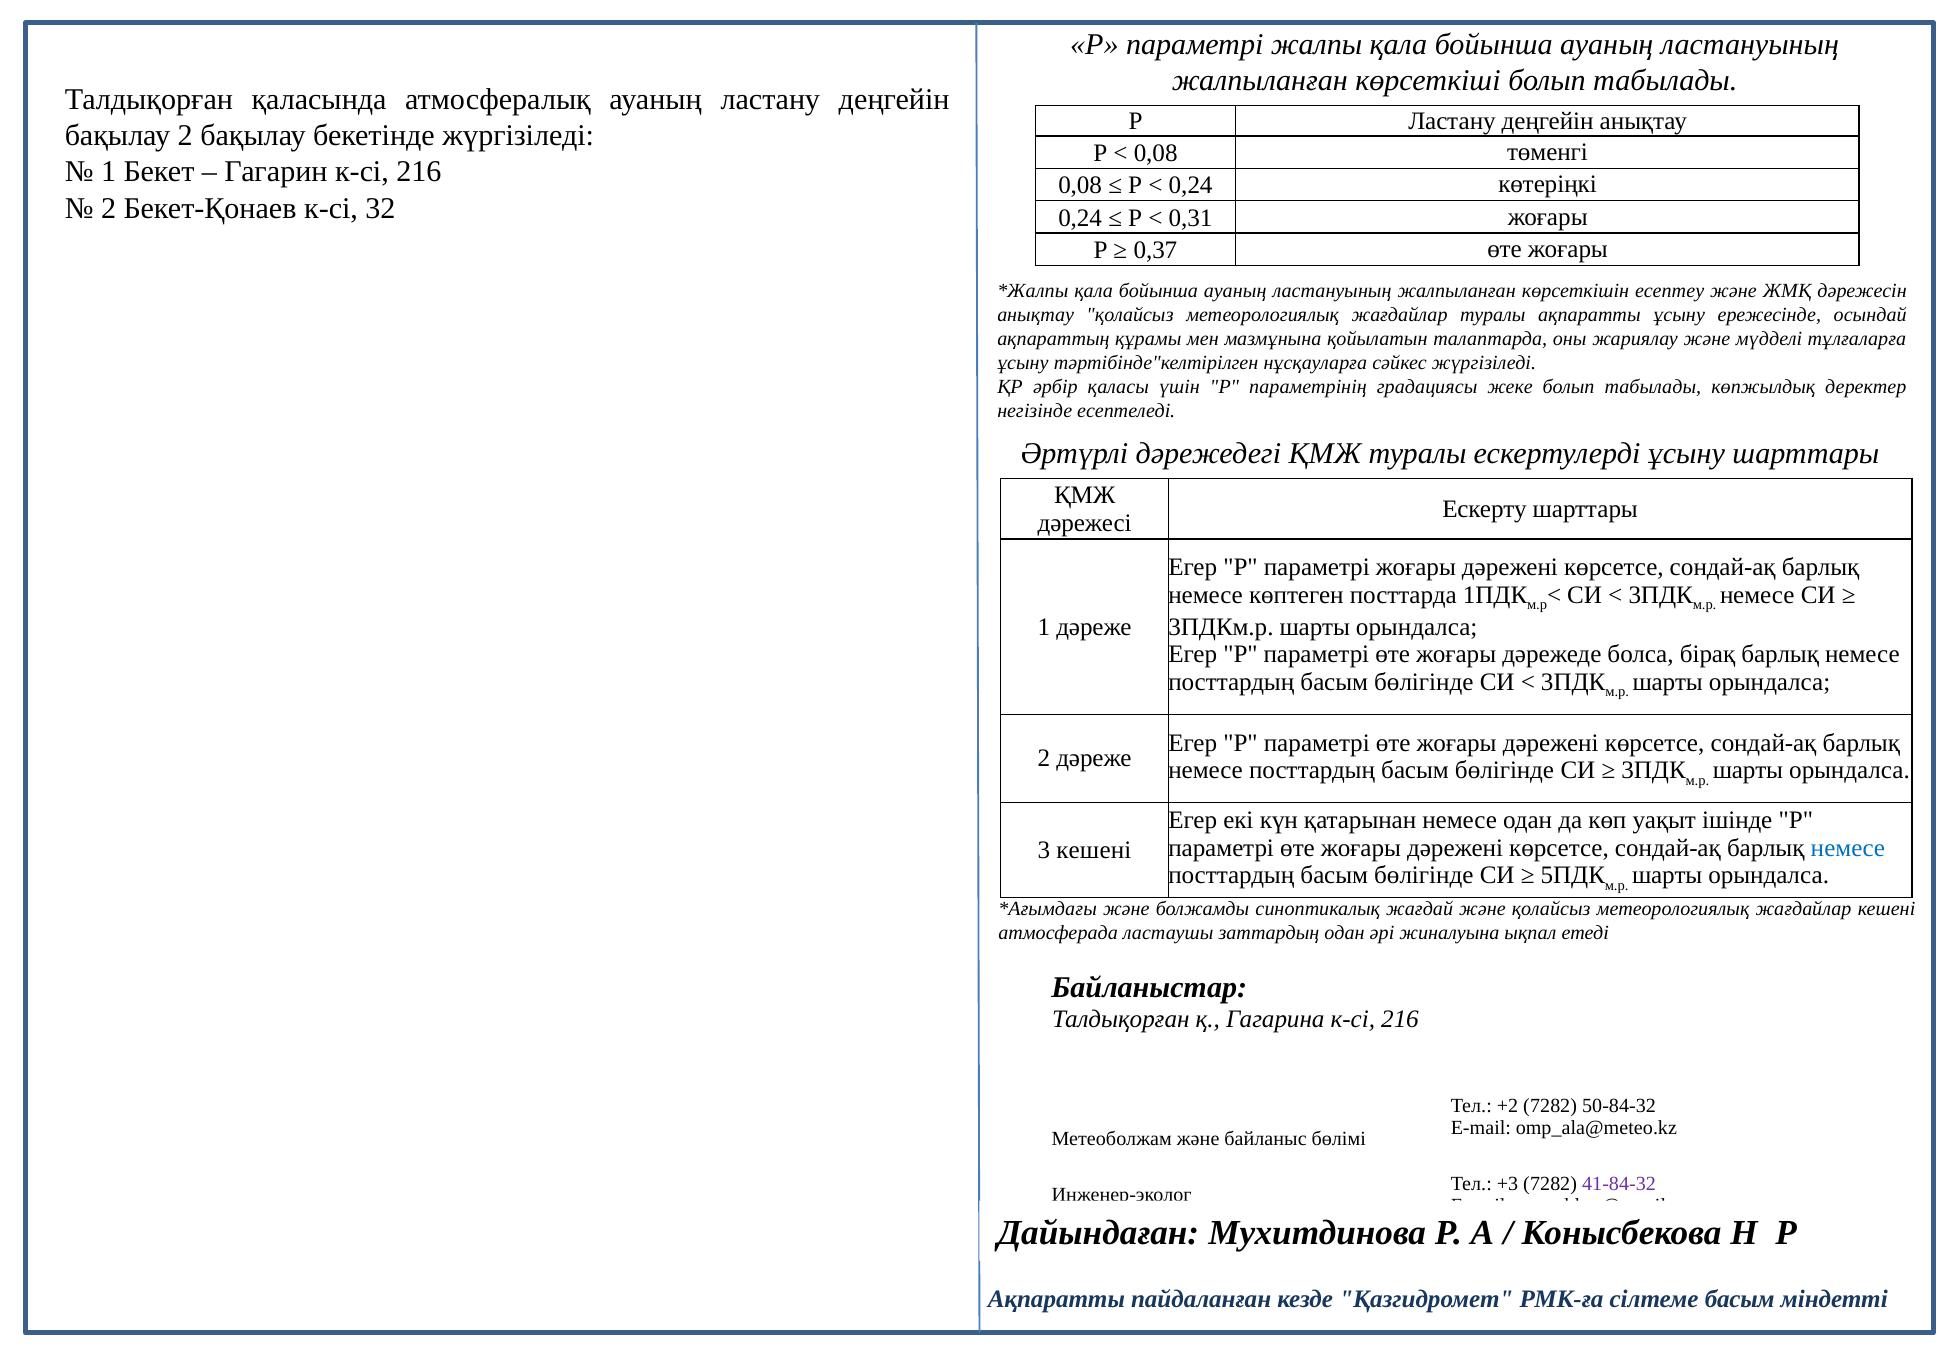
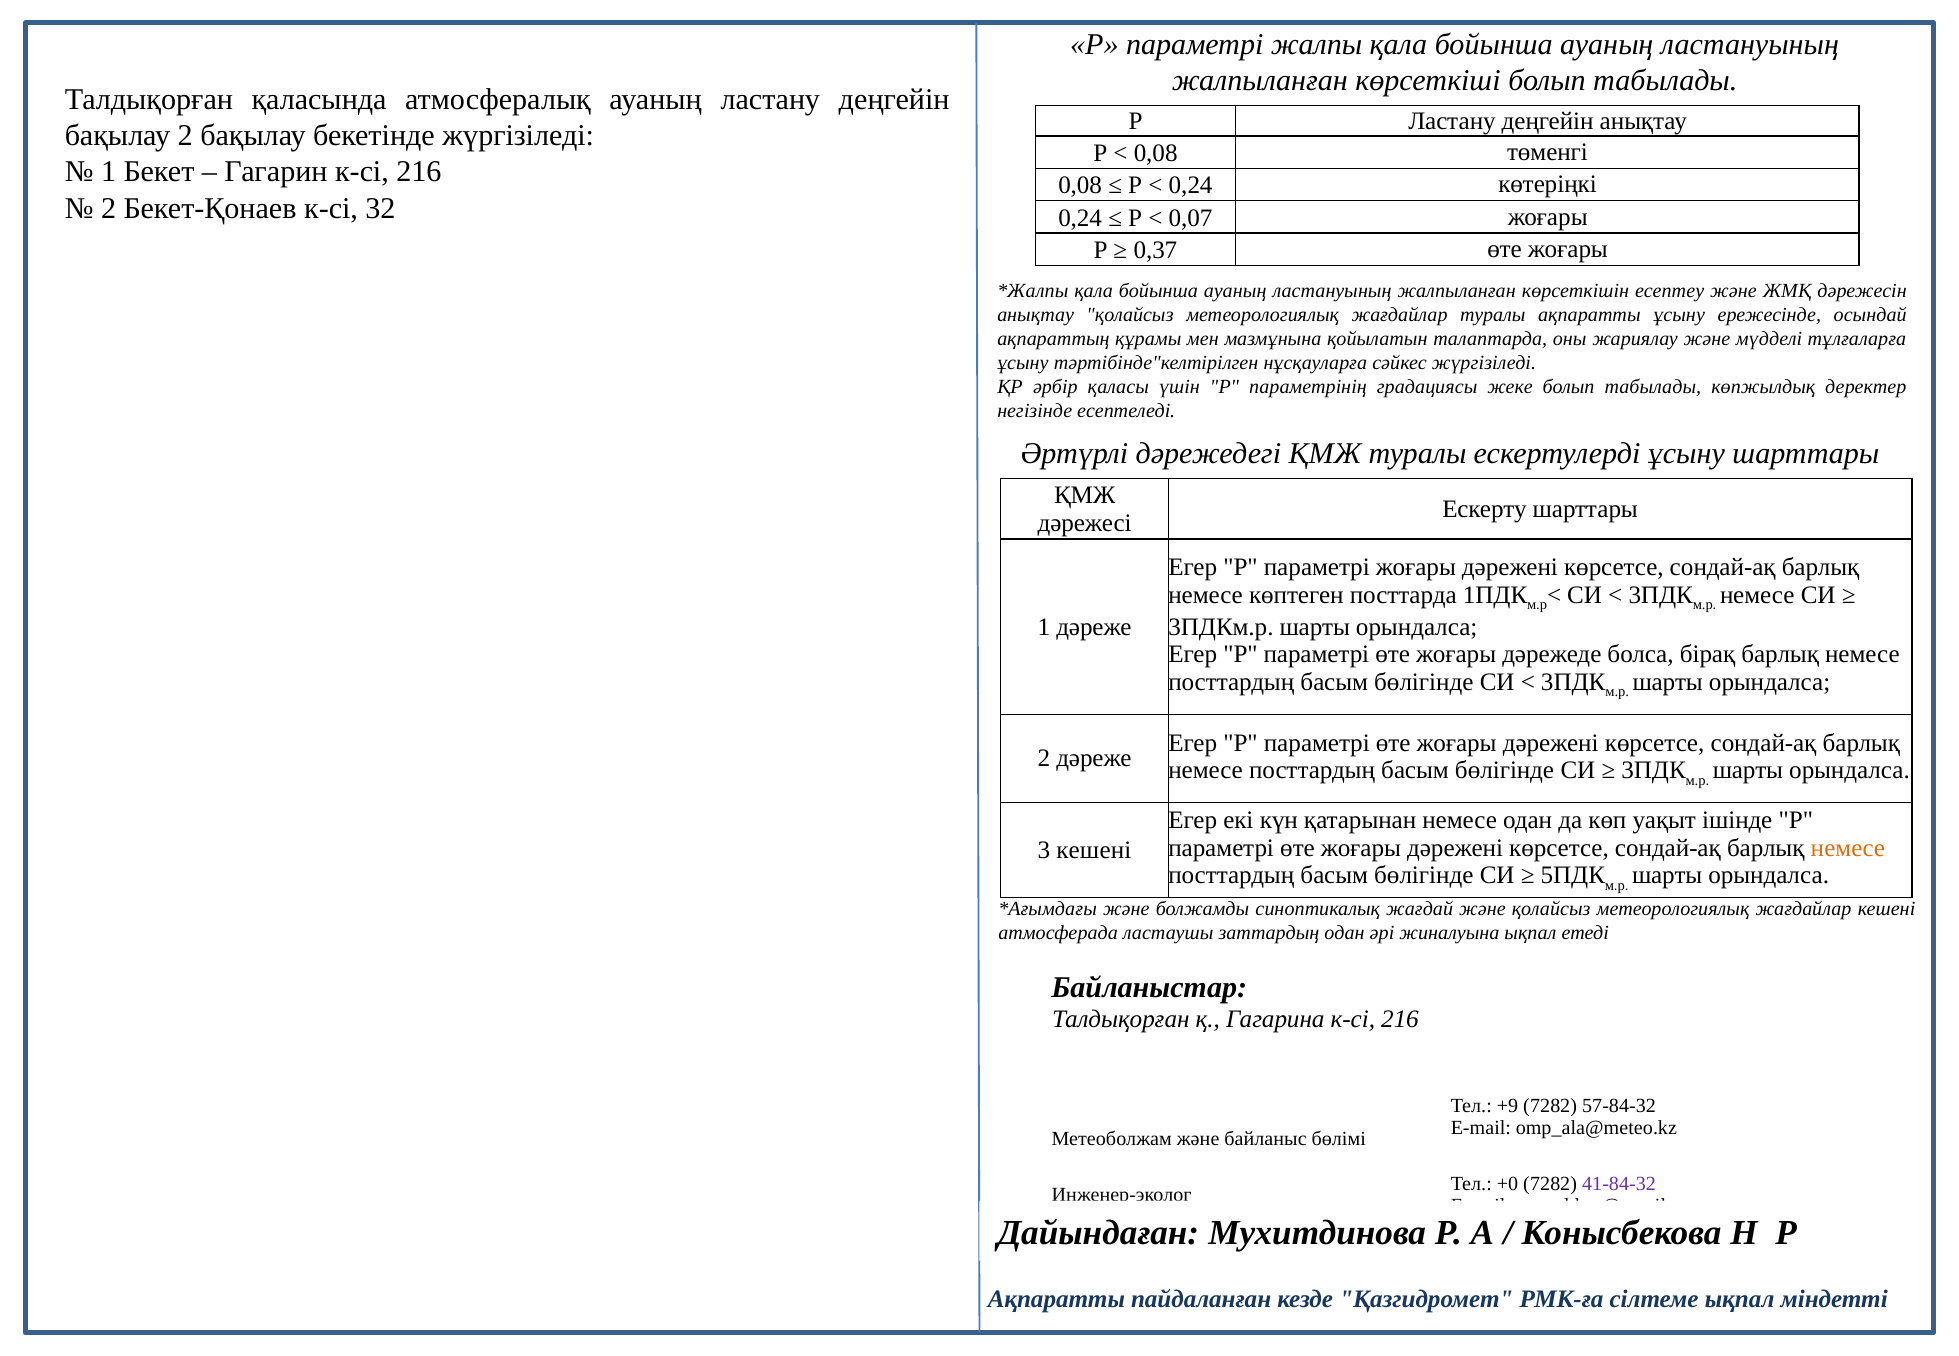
0,31: 0,31 -> 0,07 (1191, 218)
немесе colour: blue -> orange (1848, 848)
+2: +2 -> +9 (1507, 1106)
50-84-32: 50-84-32 -> 57-84-32 (1619, 1106)
+3: +3 -> +0 (1507, 1184)
сілтеме басым: басым -> ықпал (1740, 1299)
